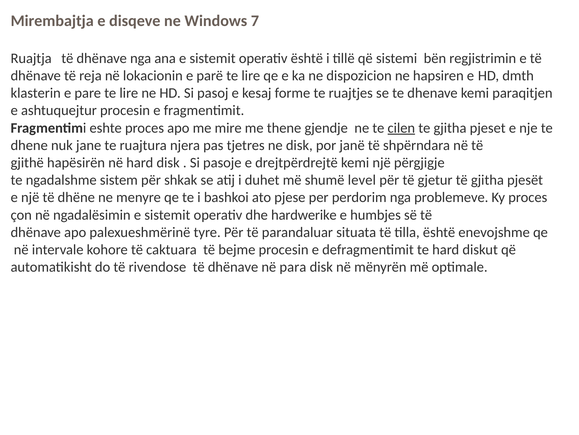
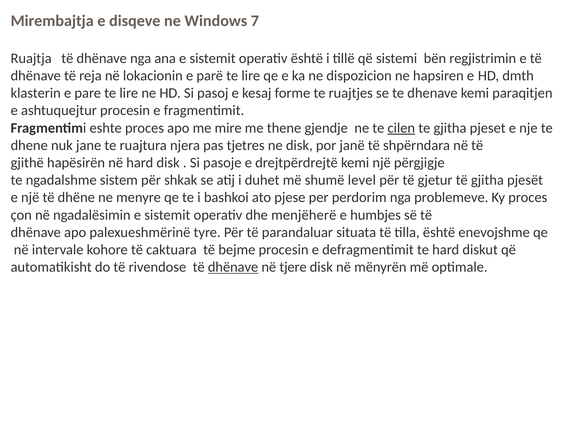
hardwerike: hardwerike -> menjëherë (304, 215)
dhënave underline: none -> present (233, 267)
para: para -> tjere (293, 267)
